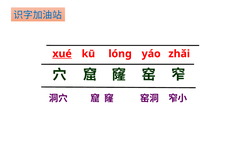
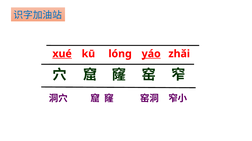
yáo underline: none -> present (151, 54)
